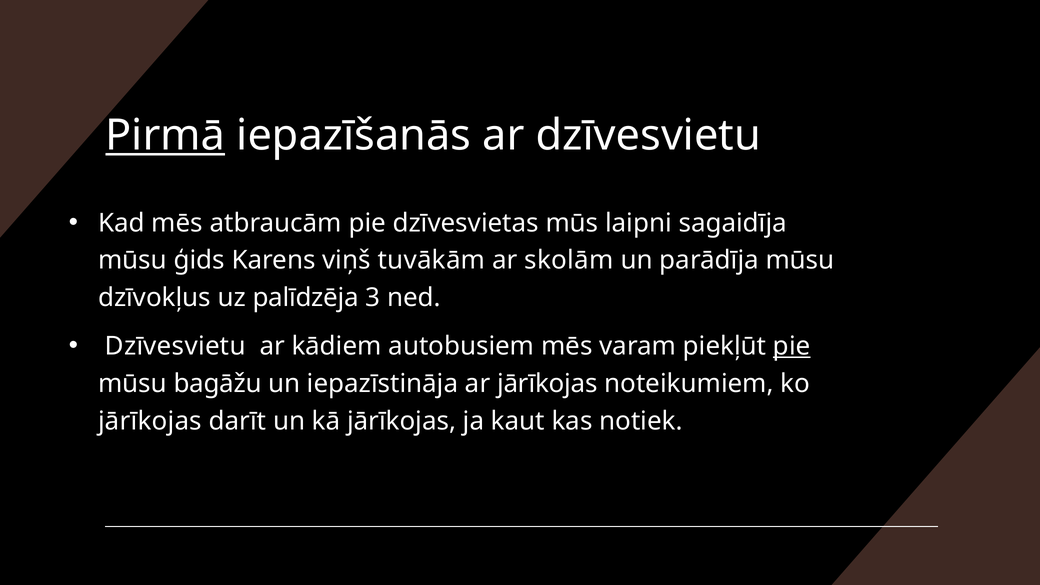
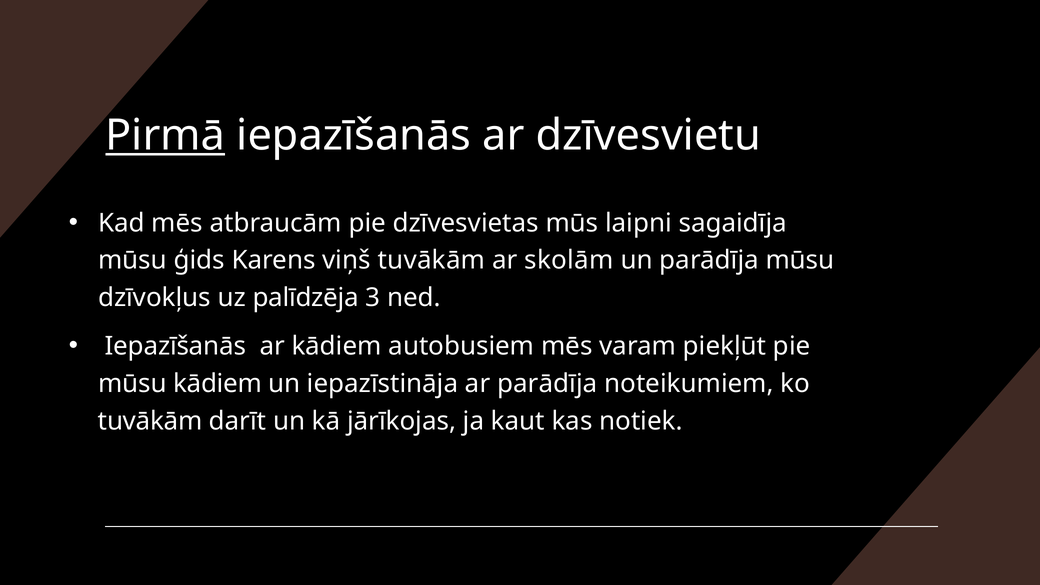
Dzīvesvietu: Dzīvesvietu -> Iepazīšanās (175, 346)
pie underline: present -> none (792, 346)
mūsu bagāžu: bagāžu -> kādiem (218, 384)
ar jārīkojas: jārīkojas -> parādīja (547, 384)
jārīkojas: jārīkojas -> tuvākām (150, 421)
